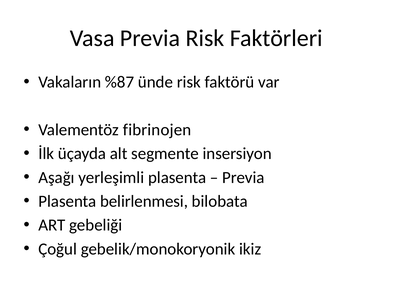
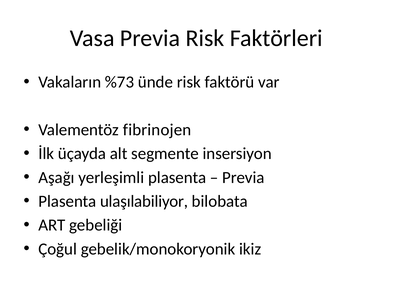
%87: %87 -> %73 (120, 82)
belirlenmesi: belirlenmesi -> ulaşılabiliyor (144, 201)
